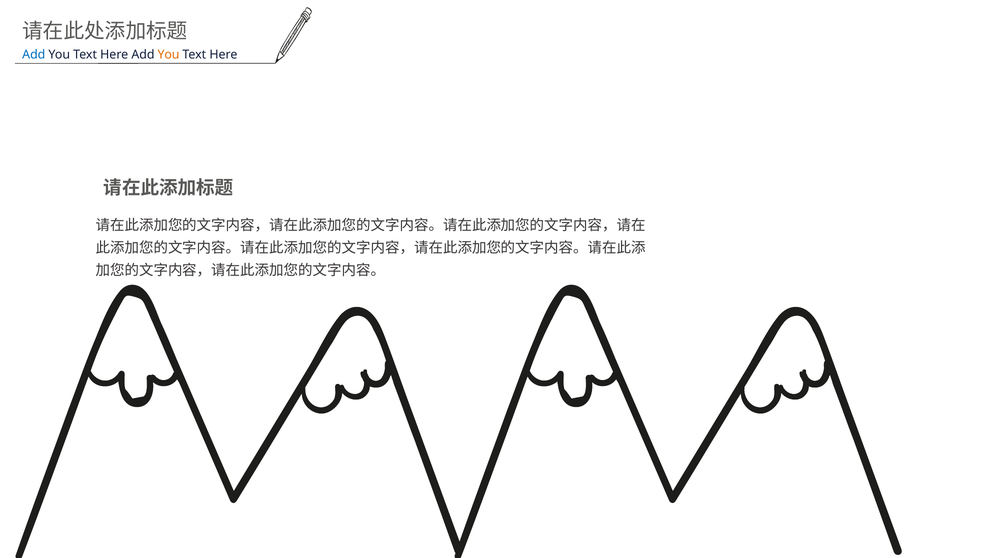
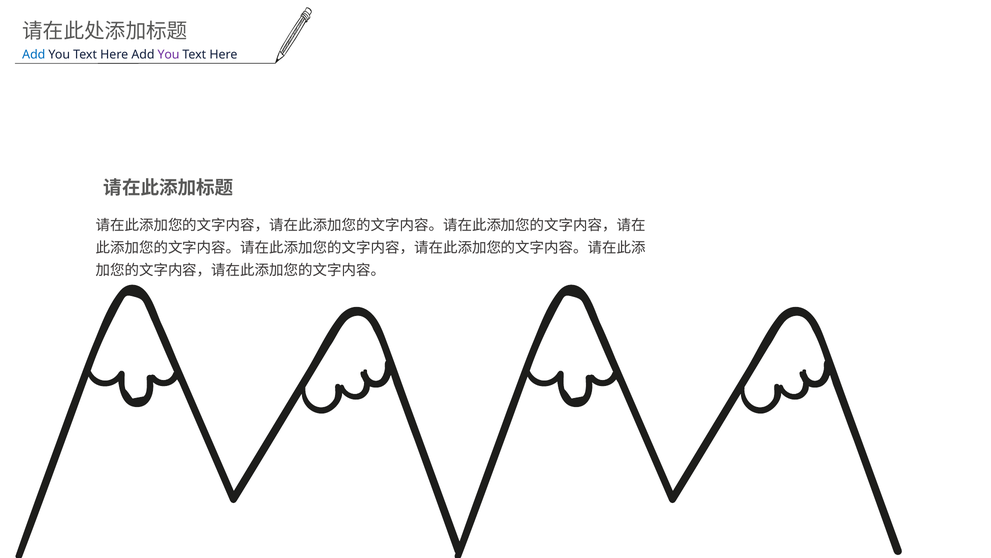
You colour: orange -> purple (169, 55)
